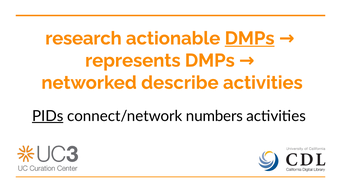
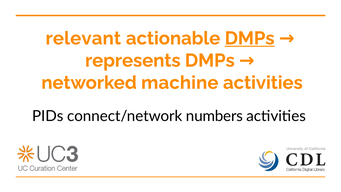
research: research -> relevant (83, 38)
describe: describe -> machine (180, 83)
PIDs underline: present -> none (48, 116)
